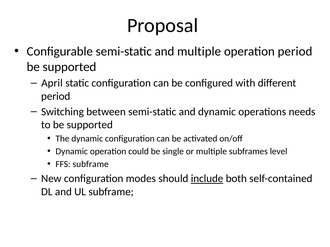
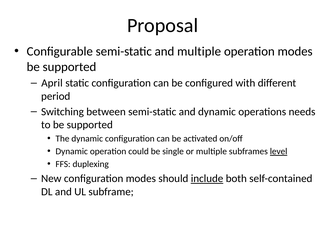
operation period: period -> modes (295, 52)
level underline: none -> present (279, 152)
FFS subframe: subframe -> duplexing (91, 165)
